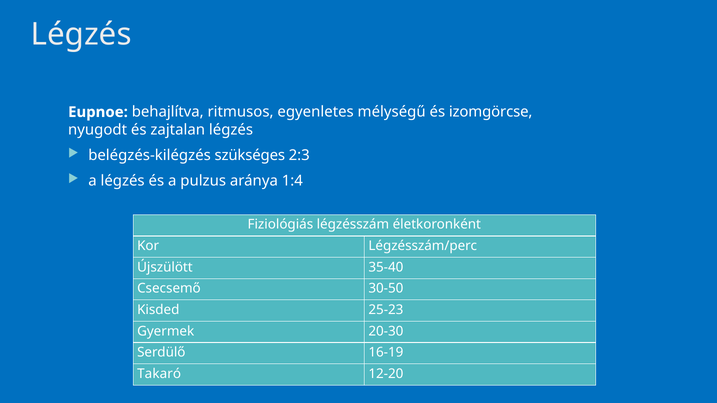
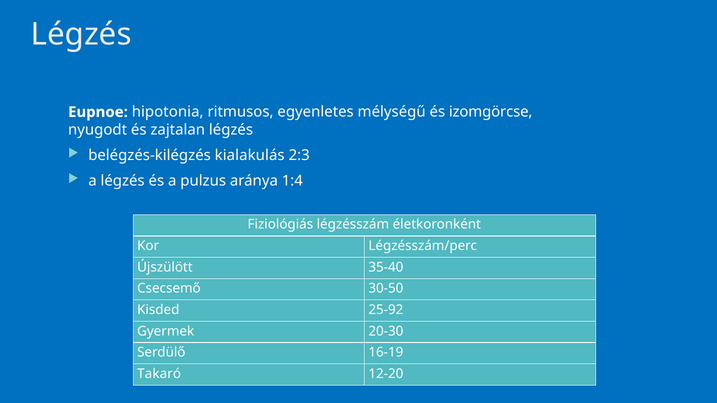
behajlítva: behajlítva -> hipotonia (168, 112)
szükséges: szükséges -> kialakulás (250, 155)
25-23: 25-23 -> 25-92 (386, 310)
